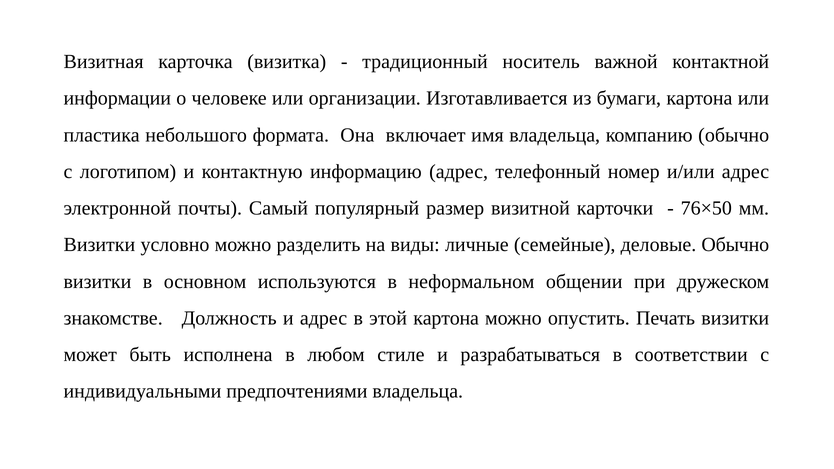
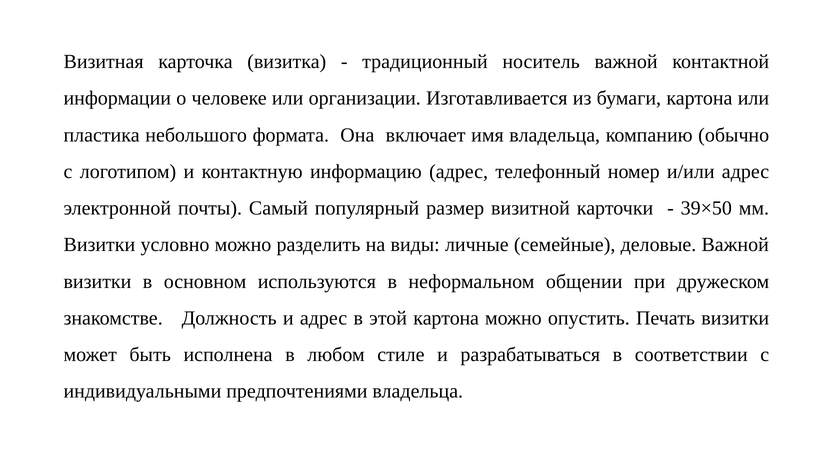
76×50: 76×50 -> 39×50 (706, 208)
деловые Обычно: Обычно -> Важной (735, 245)
